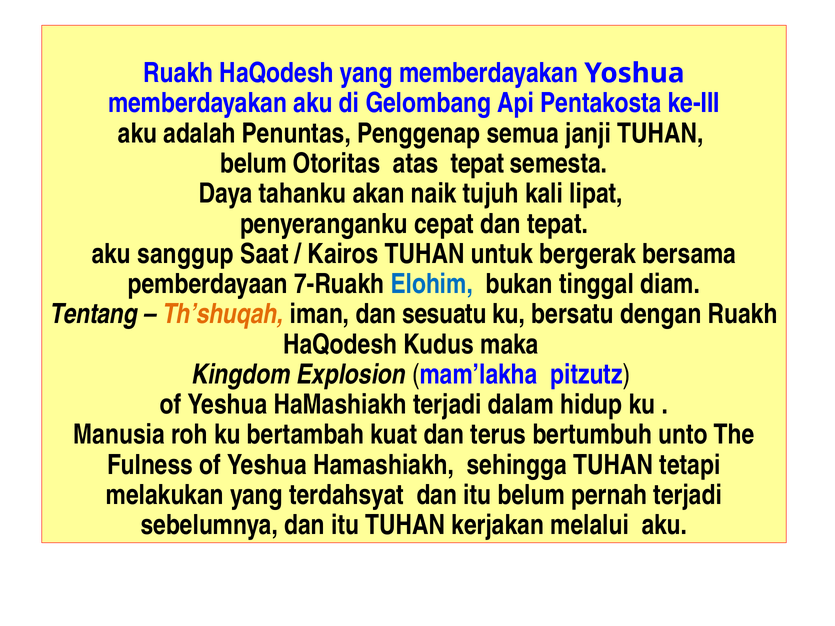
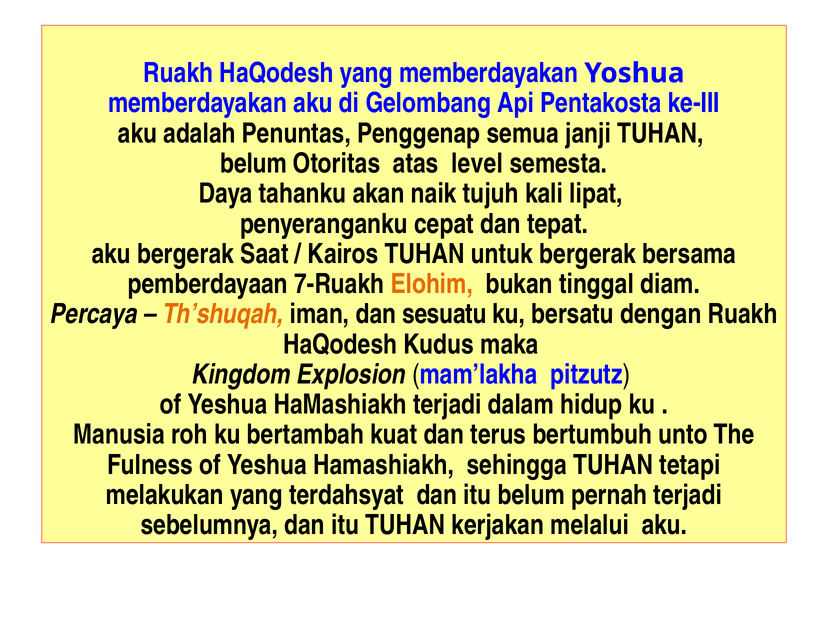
atas tepat: tepat -> level (477, 164)
aku sanggup: sanggup -> bergerak (186, 254)
Elohim colour: blue -> orange (432, 284)
Tentang: Tentang -> Percaya (94, 314)
